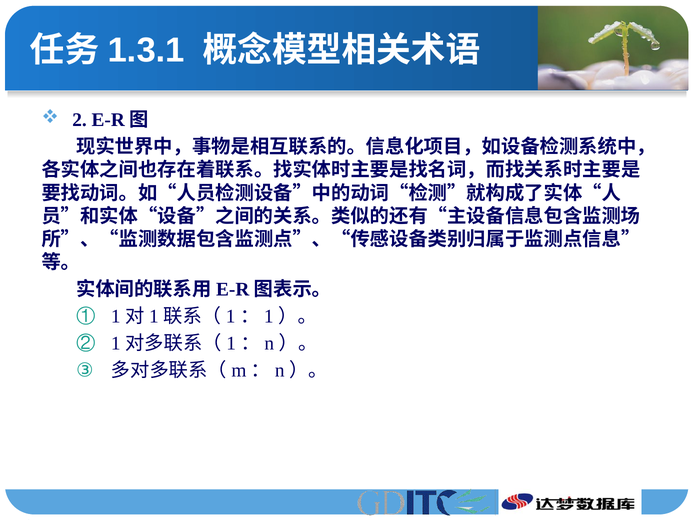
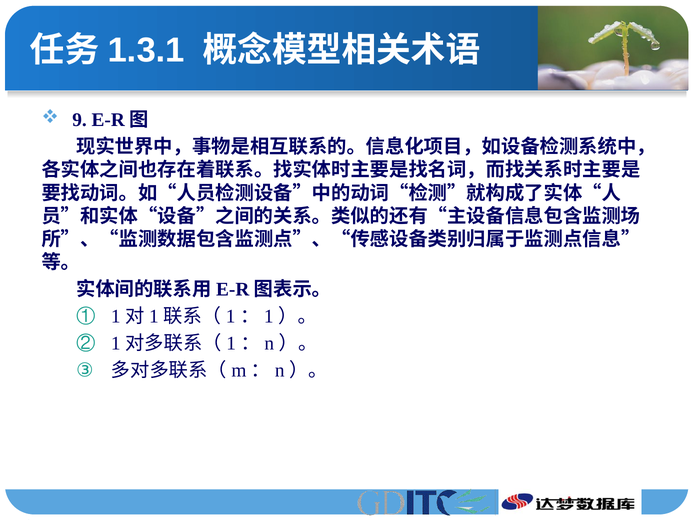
2: 2 -> 9 (80, 120)
